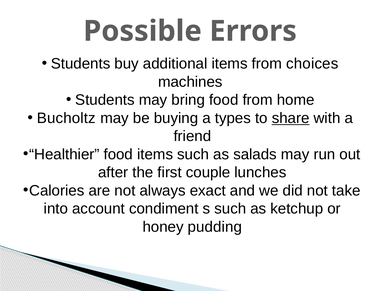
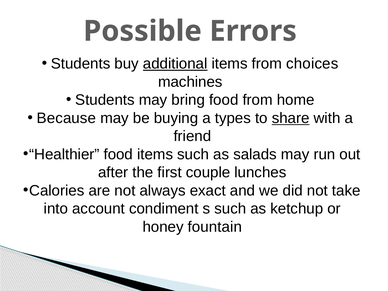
additional underline: none -> present (175, 64)
Bucholtz: Bucholtz -> Because (66, 118)
pudding: pudding -> fountain (215, 227)
